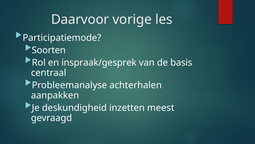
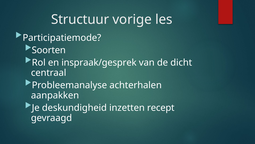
Daarvoor: Daarvoor -> Structuur (80, 19)
basis: basis -> dicht (181, 62)
meest: meest -> recept (161, 107)
